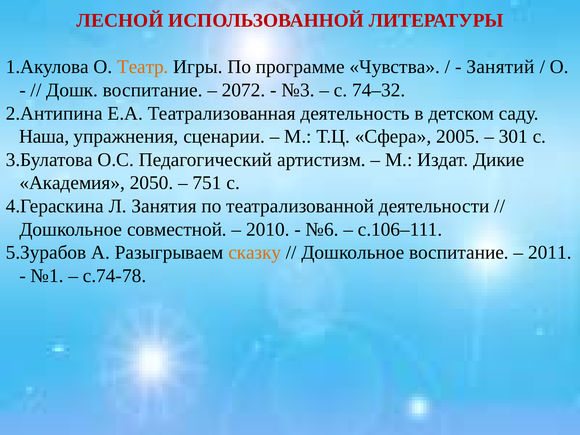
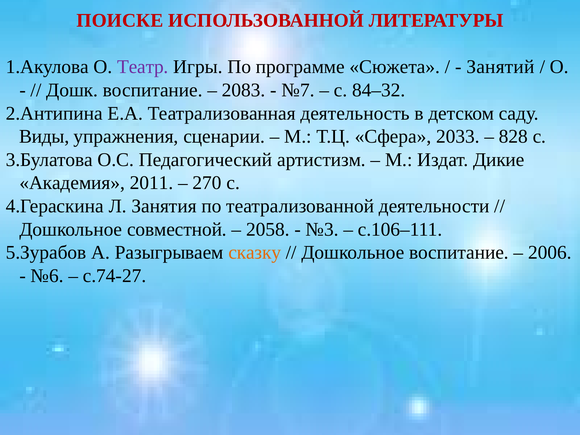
ЛЕСНОЙ: ЛЕСНОЙ -> ПОИСКЕ (120, 21)
Театр colour: orange -> purple (143, 67)
Чувства: Чувства -> Сюжета (395, 67)
2072: 2072 -> 2083 (244, 90)
№3: №3 -> №7 (298, 90)
74–32: 74–32 -> 84–32 (379, 90)
Наша: Наша -> Виды (44, 137)
2005: 2005 -> 2033 (458, 137)
301: 301 -> 828 (513, 137)
2050: 2050 -> 2011 (152, 183)
751: 751 -> 270 (207, 183)
2010: 2010 -> 2058 (268, 229)
№6: №6 -> №3 (322, 229)
2011: 2011 -> 2006 (550, 253)
№1: №1 -> №6 (47, 276)
с.74-78: с.74-78 -> с.74-27 (115, 276)
